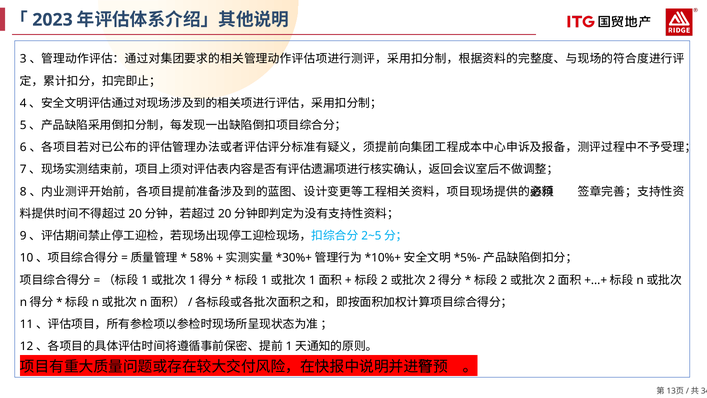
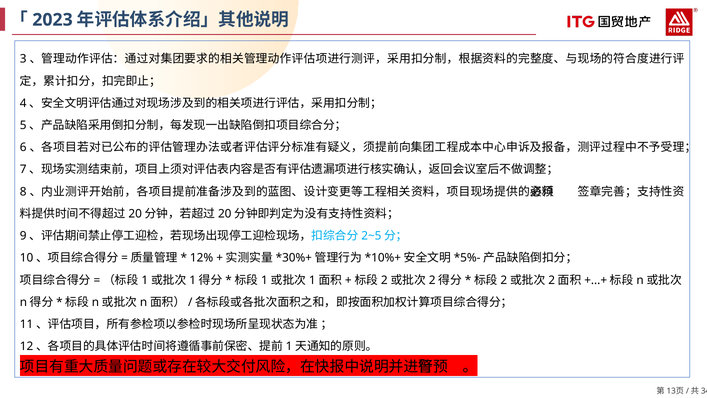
58%: 58% -> 12% (202, 258)
